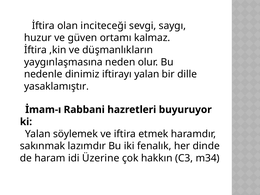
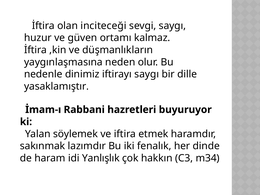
iftirayı yalan: yalan -> saygı (147, 74)
Üzerine: Üzerine -> Yanlışlık (101, 158)
